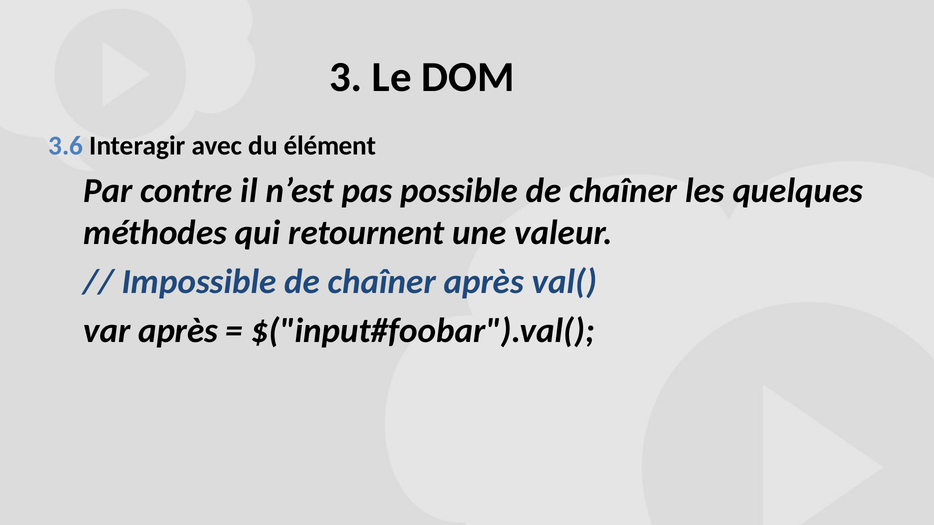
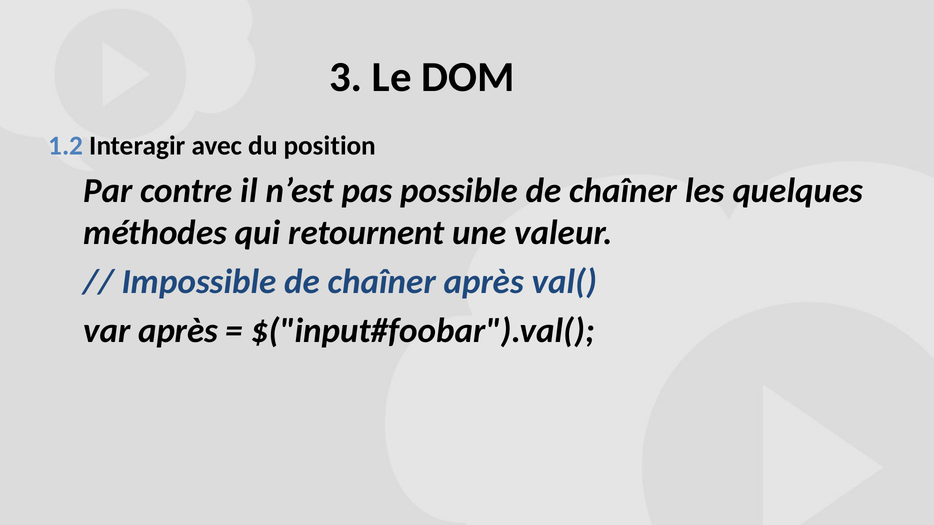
3.6: 3.6 -> 1.2 (66, 146)
élément: élément -> position (330, 146)
